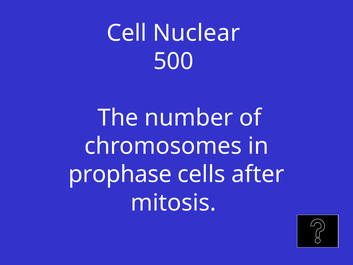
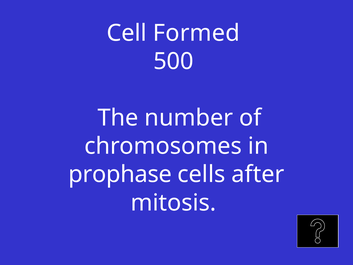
Nuclear: Nuclear -> Formed (196, 33)
